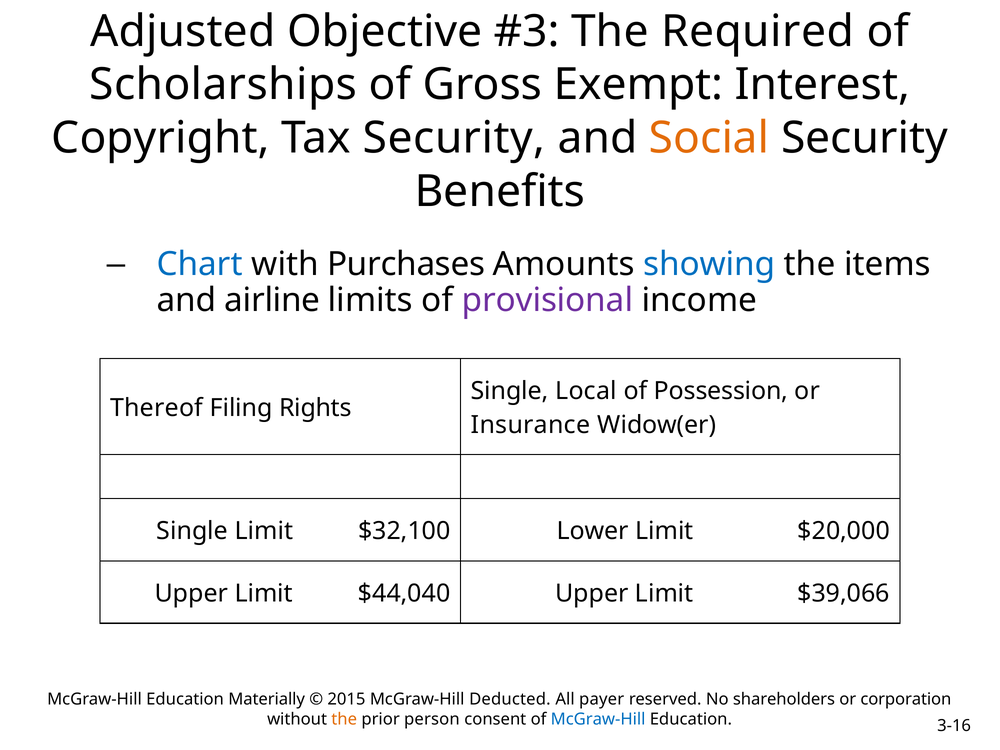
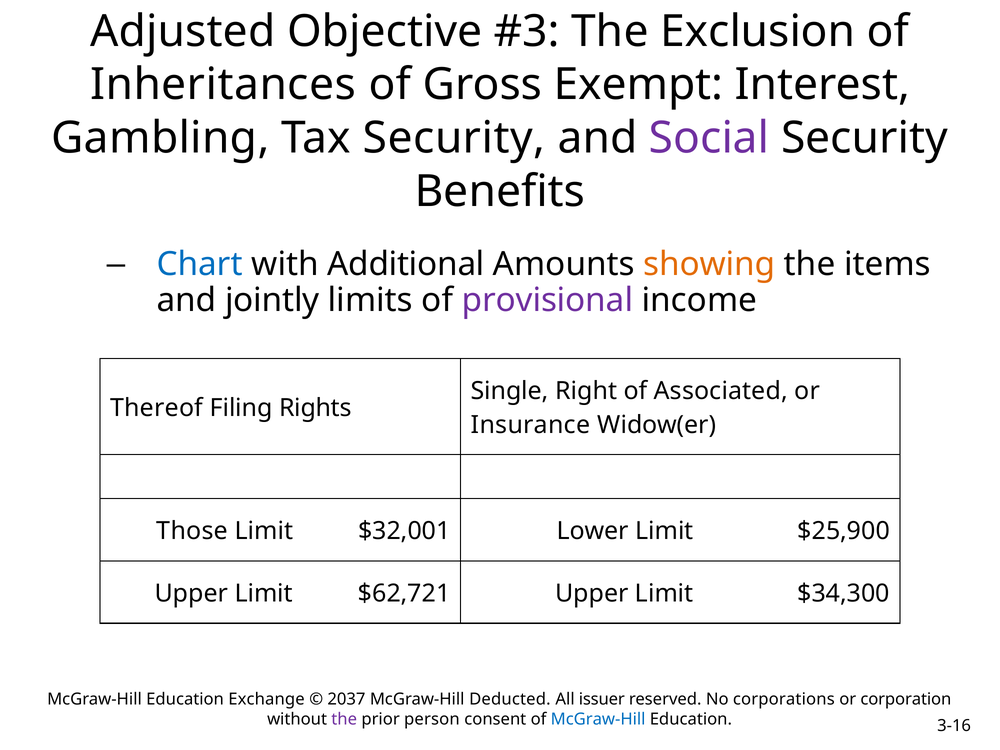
Required: Required -> Exclusion (758, 31)
Scholarships: Scholarships -> Inheritances (223, 85)
Copyright: Copyright -> Gambling (160, 138)
Social colour: orange -> purple (709, 138)
Purchases: Purchases -> Additional (406, 264)
showing colour: blue -> orange (709, 264)
airline: airline -> jointly (272, 300)
Local: Local -> Right (586, 391)
Possession: Possession -> Associated (721, 391)
Single: Single -> Those (192, 531)
$32,100: $32,100 -> $32,001 (404, 531)
$20,000: $20,000 -> $25,900 (844, 531)
$44,040: $44,040 -> $62,721 (404, 593)
$39,066: $39,066 -> $34,300 (844, 593)
Materially: Materially -> Exchange (266, 699)
2015: 2015 -> 2037 (346, 699)
payer: payer -> issuer (602, 699)
shareholders: shareholders -> corporations (784, 699)
the colour: orange -> purple (344, 719)
